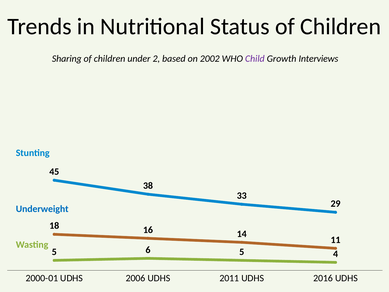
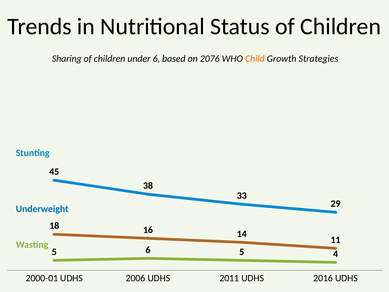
under 2: 2 -> 6 (156, 59)
2002: 2002 -> 2076 (210, 59)
Child colour: purple -> orange (255, 59)
Interviews: Interviews -> Strategies (318, 59)
